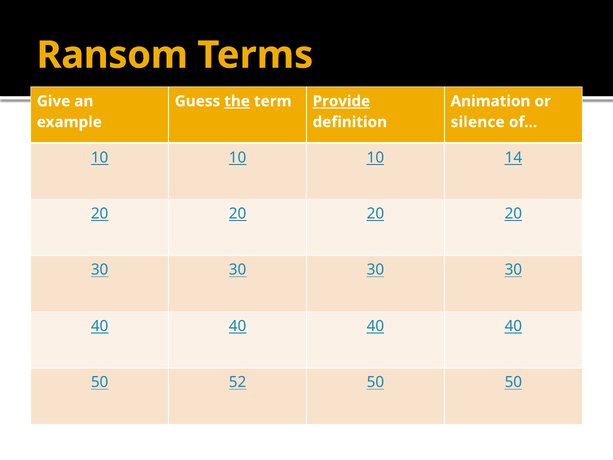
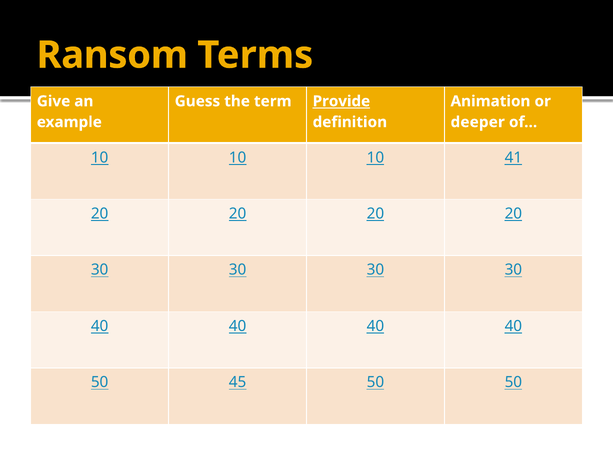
the underline: present -> none (237, 101)
silence: silence -> deeper (478, 122)
14: 14 -> 41 (513, 157)
52: 52 -> 45 (238, 382)
